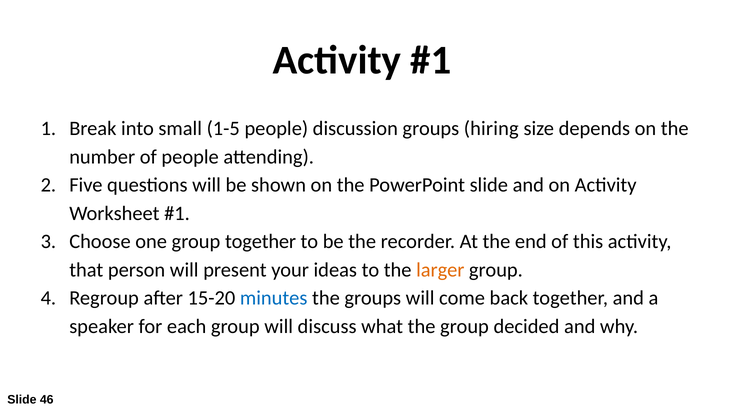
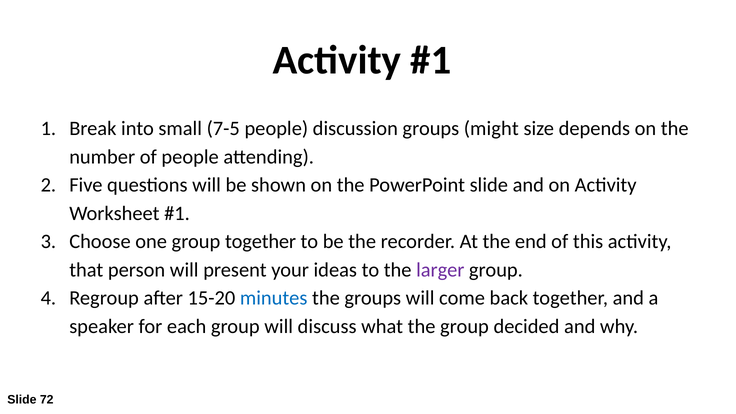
1-5: 1-5 -> 7-5 (223, 129)
hiring: hiring -> might (491, 129)
larger colour: orange -> purple (440, 270)
46: 46 -> 72 (47, 400)
